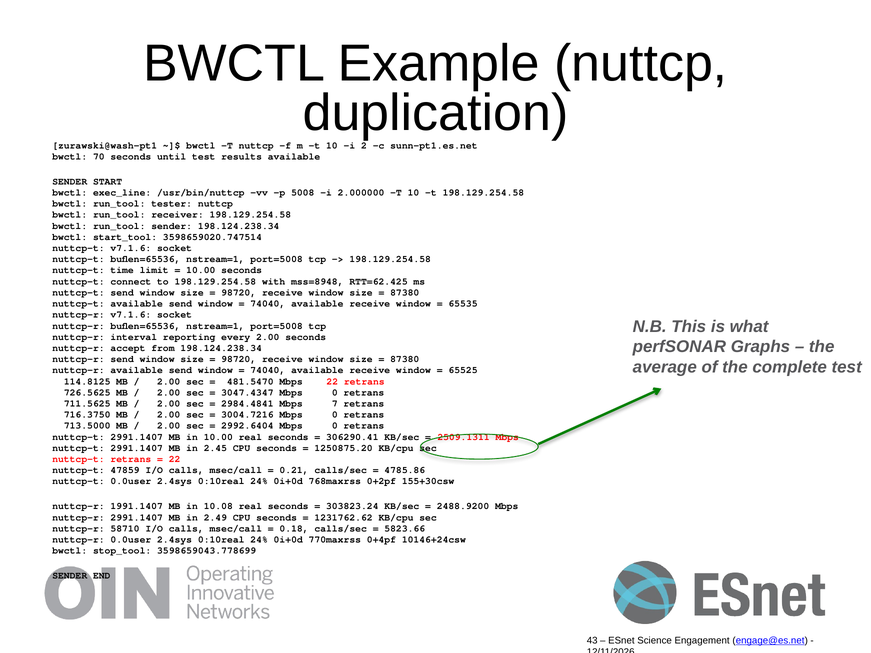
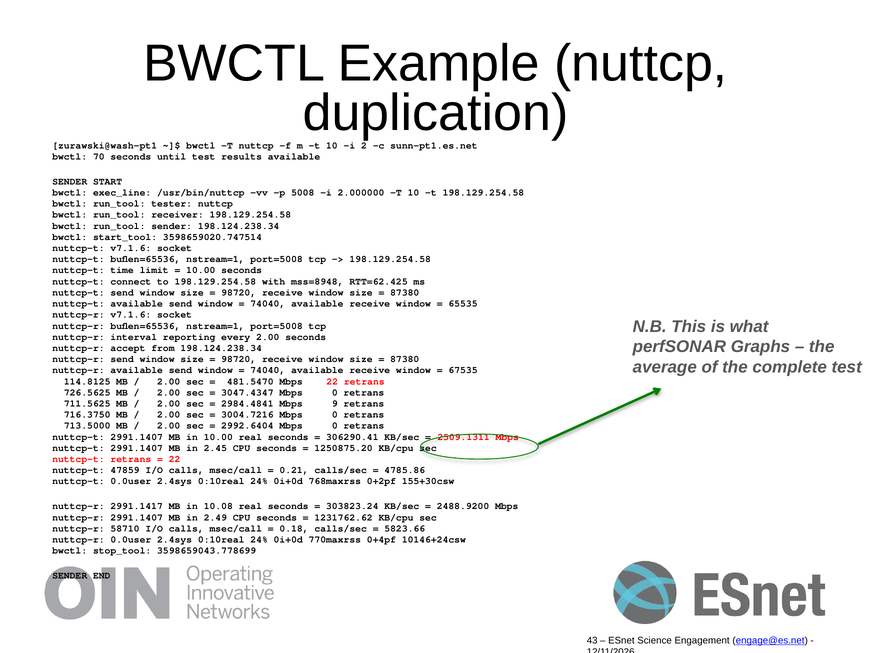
65525: 65525 -> 67535 (463, 370)
7: 7 -> 9 (335, 404)
1991.1407: 1991.1407 -> 2991.1417 (137, 506)
